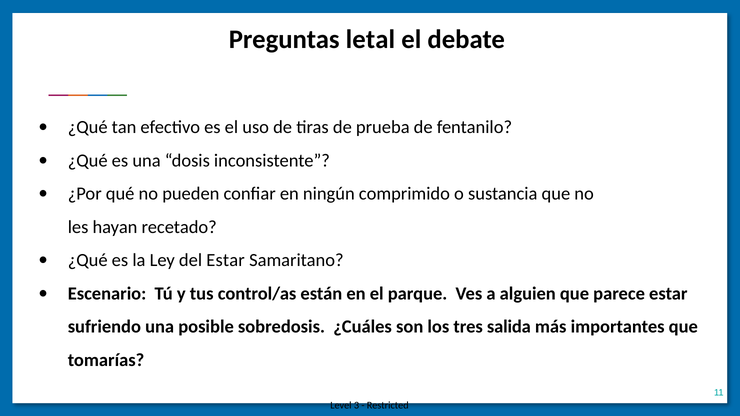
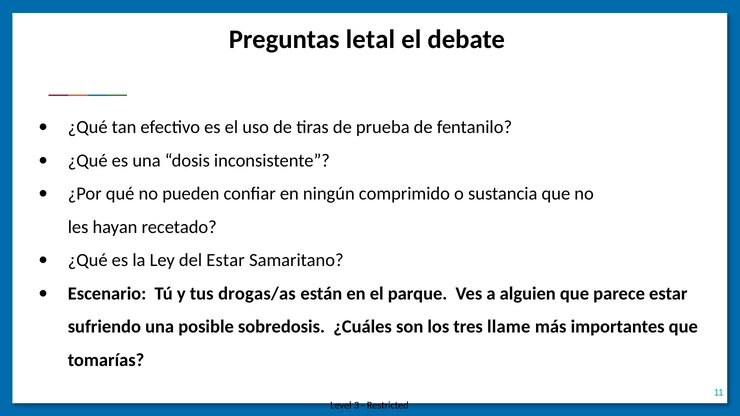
control/as: control/as -> drogas/as (257, 294)
salida: salida -> llame (509, 327)
